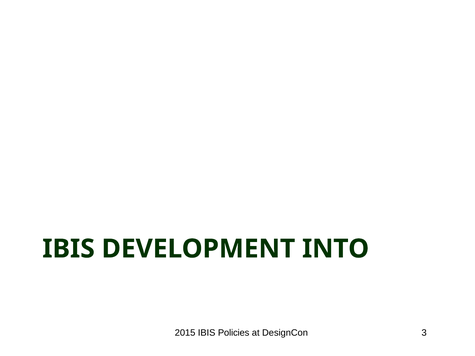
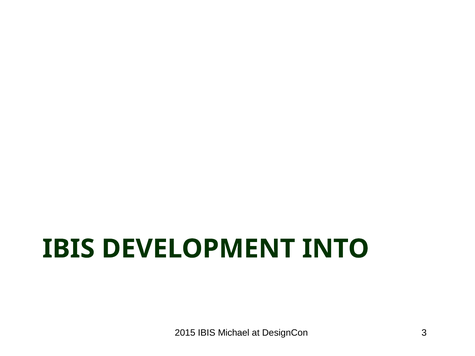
Policies: Policies -> Michael (234, 333)
